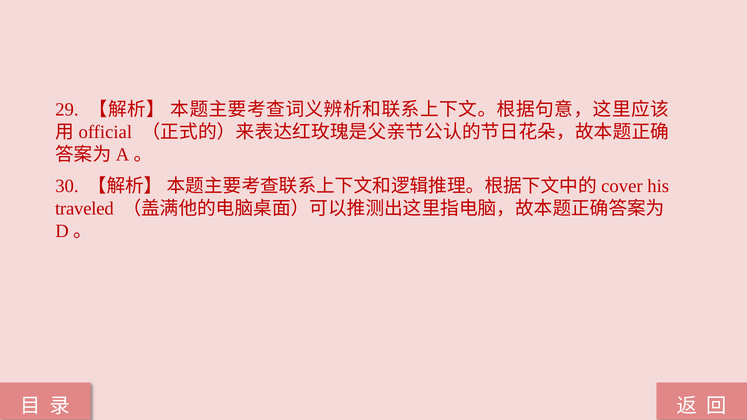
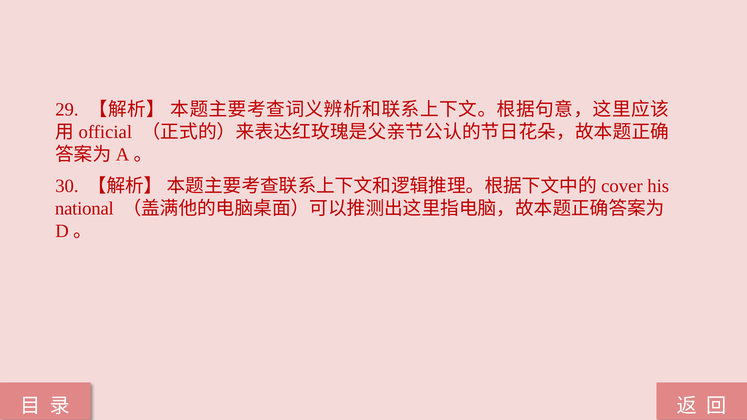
traveled: traveled -> national (84, 209)
